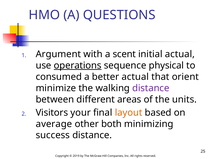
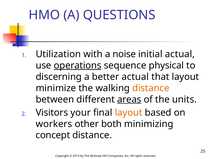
Argument: Argument -> Utilization (58, 54)
scent: scent -> noise (124, 54)
consumed: consumed -> discerning (59, 77)
that orient: orient -> layout (185, 77)
distance colour: purple -> orange (151, 88)
areas underline: none -> present (129, 99)
average: average -> workers (54, 124)
success: success -> concept (53, 135)
